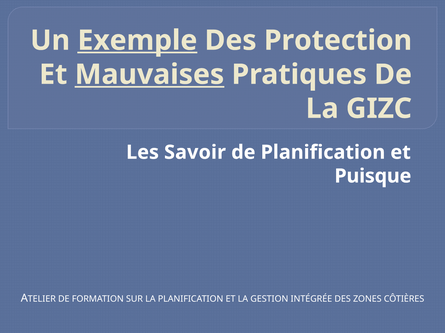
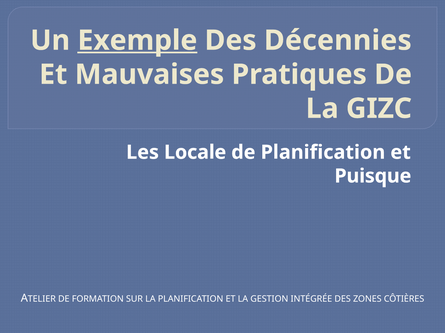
Protection: Protection -> Décennies (338, 41)
Mauvaises underline: present -> none (149, 75)
Savoir: Savoir -> Locale (195, 153)
